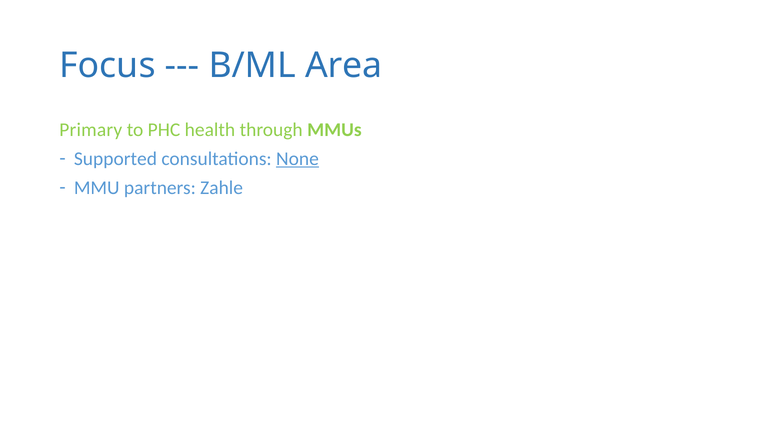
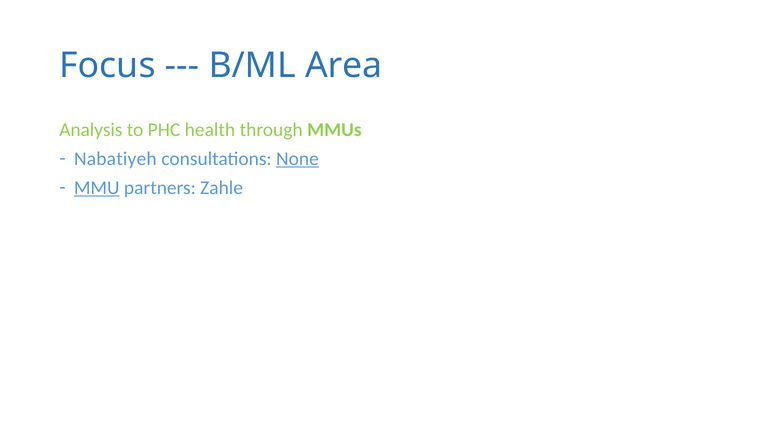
Primary: Primary -> Analysis (91, 130)
Supported: Supported -> Nabatiyeh (115, 159)
MMU underline: none -> present (97, 188)
